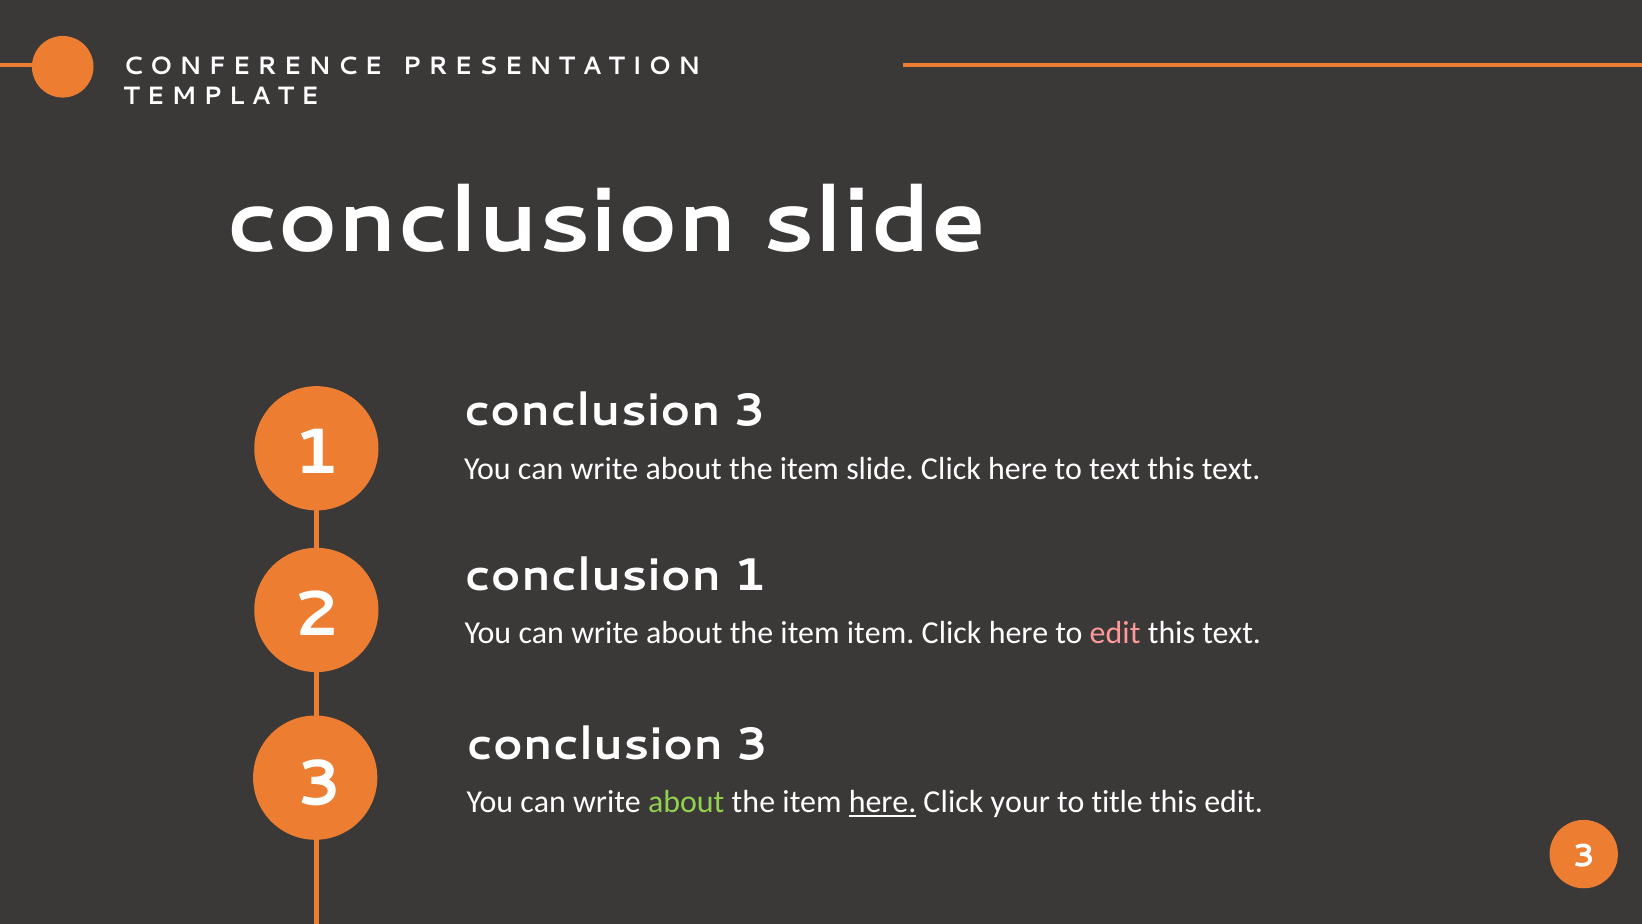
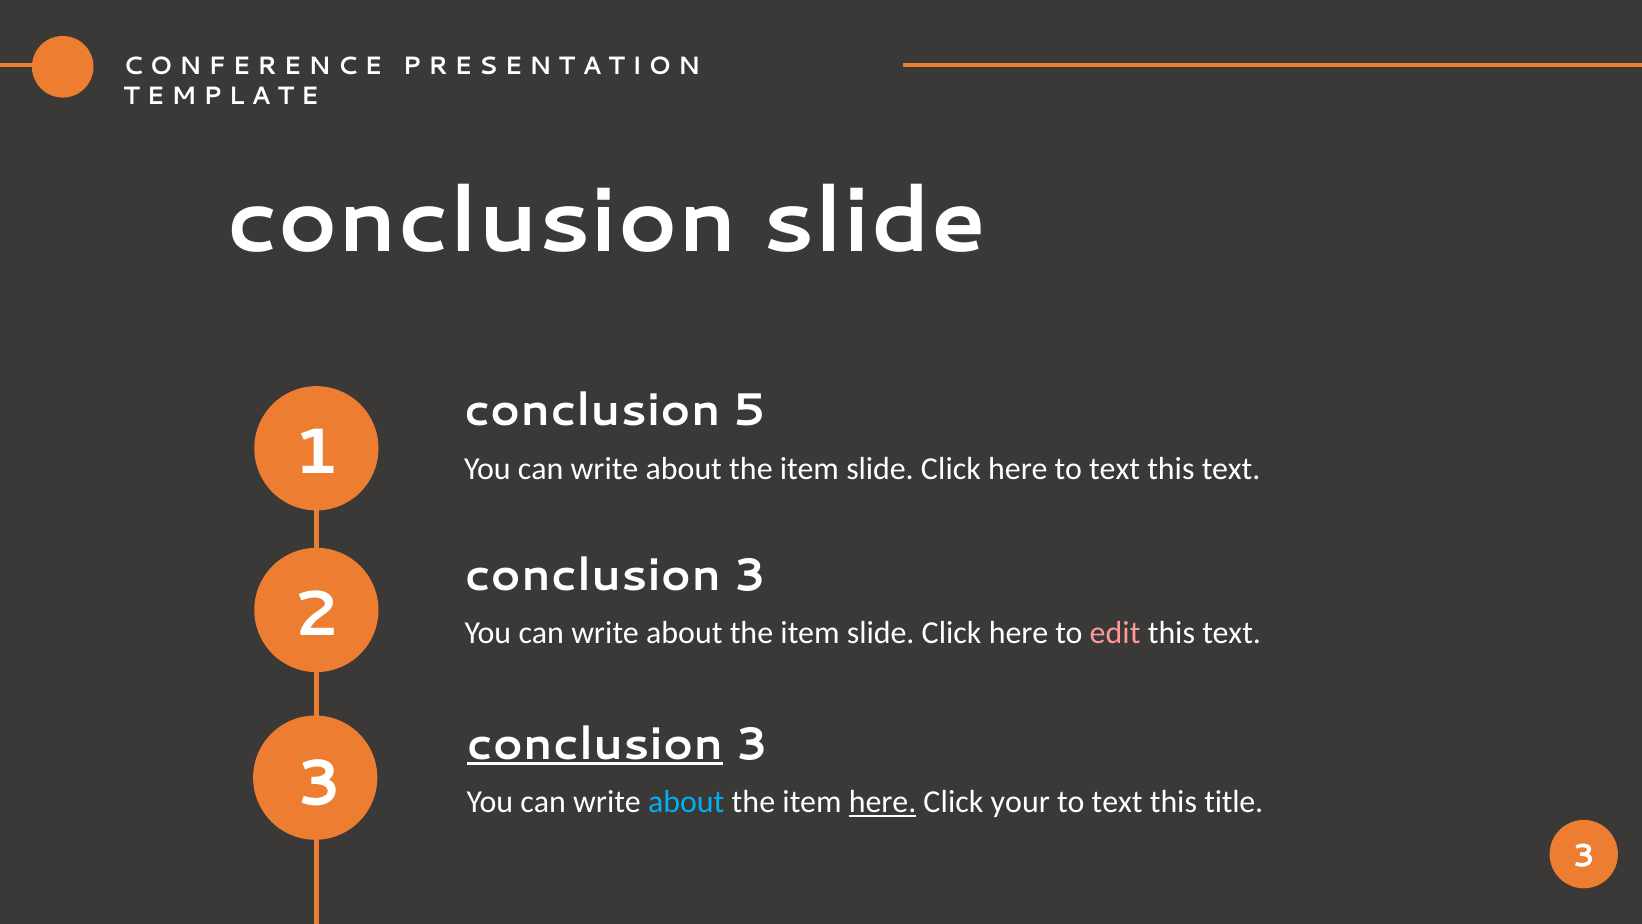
3: 3 -> 5 (749, 410)
1: 1 -> 3 (750, 575)
item: item -> slide (881, 633)
conclusion underline: none -> present (595, 744)
about colour: light green -> light blue (686, 802)
title: title -> text (1117, 802)
this edit: edit -> title (1234, 802)
